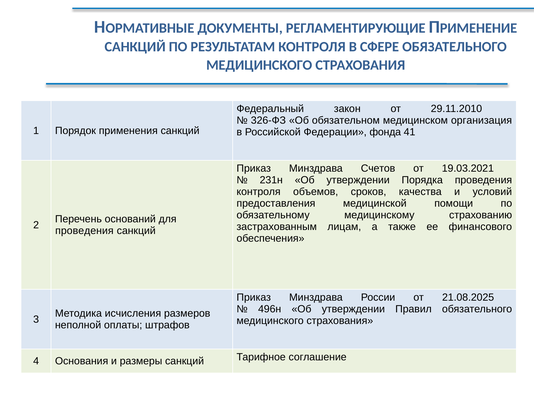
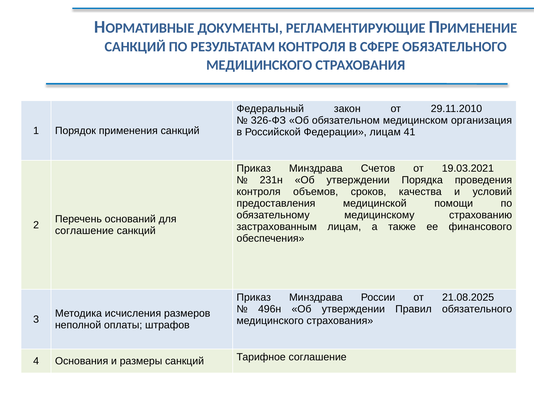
Федерации фонда: фонда -> лицам (385, 132)
проведения: проведения -> соглашение (84, 231)
